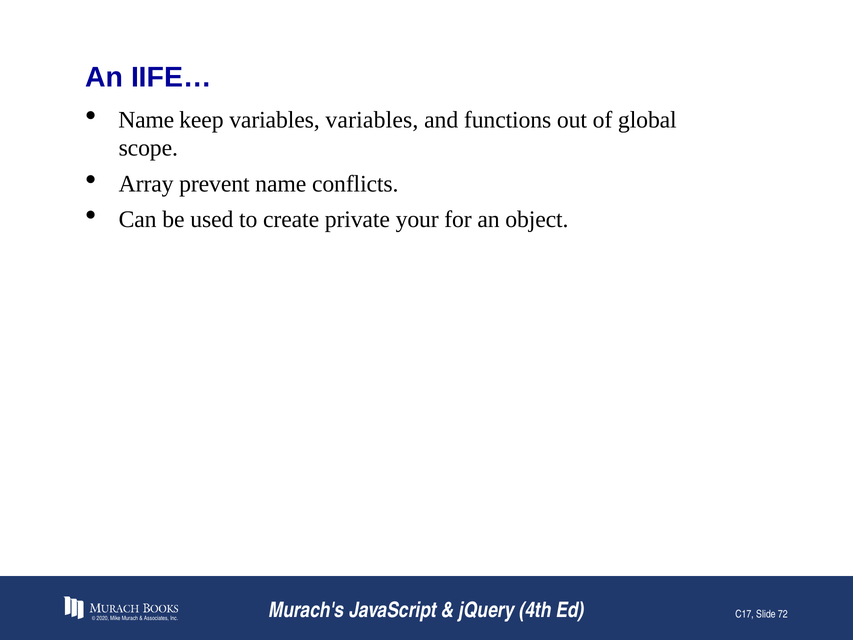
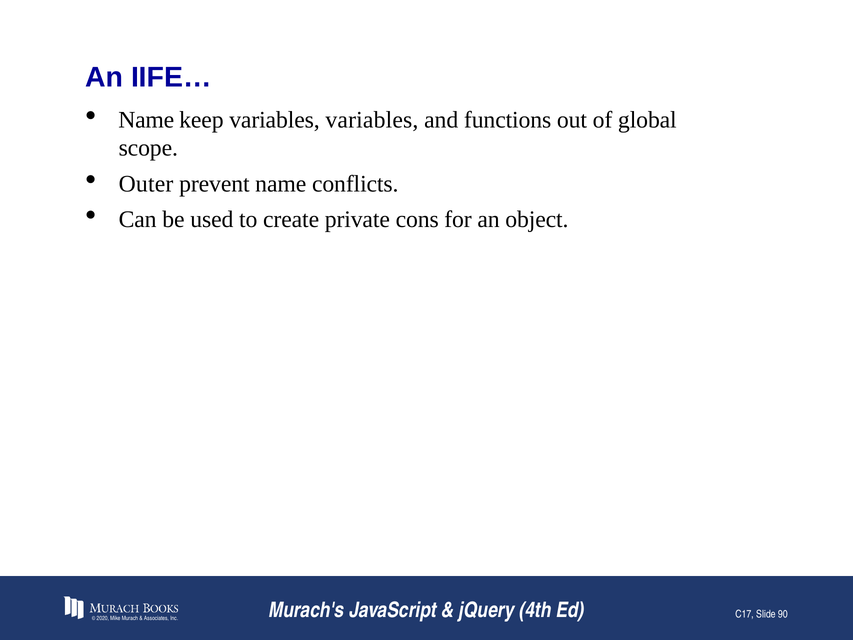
Array: Array -> Outer (146, 184)
your: your -> cons (417, 219)
72: 72 -> 90 (783, 614)
